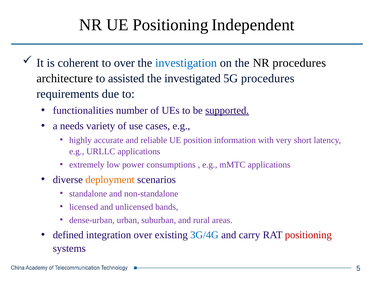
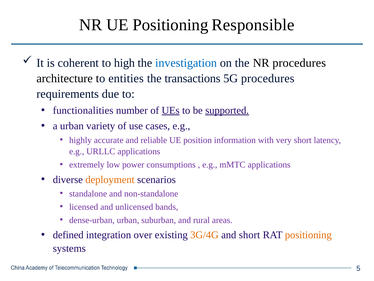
Independent: Independent -> Responsible (253, 25)
to over: over -> high (124, 63)
assisted: assisted -> entities (126, 78)
investigated: investigated -> transactions (193, 78)
UEs underline: none -> present (171, 110)
a needs: needs -> urban (72, 126)
3G/4G colour: blue -> orange (204, 234)
and carry: carry -> short (249, 234)
positioning colour: red -> orange (308, 234)
